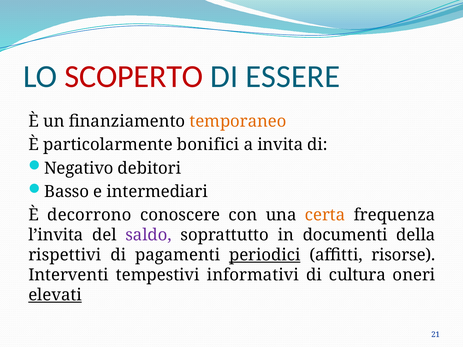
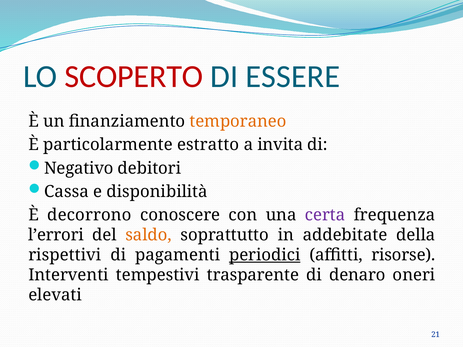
bonifici: bonifici -> estratto (208, 145)
Basso: Basso -> Cassa (67, 192)
intermediari: intermediari -> disponibilità (157, 192)
certa colour: orange -> purple (325, 215)
l’invita: l’invita -> l’errori (56, 235)
saldo colour: purple -> orange (149, 235)
documenti: documenti -> addebitate (345, 235)
informativi: informativi -> trasparente (253, 275)
cultura: cultura -> denaro (357, 275)
elevati underline: present -> none (55, 295)
